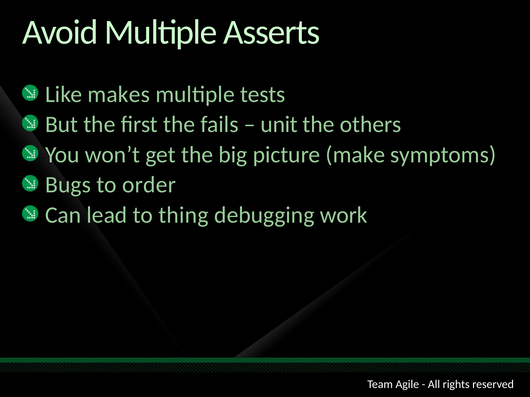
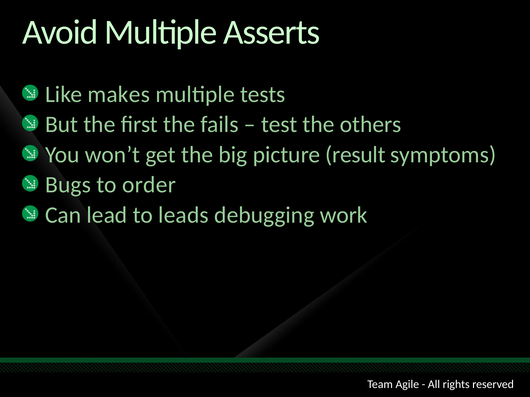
unit: unit -> test (279, 125)
make: make -> result (355, 155)
thing: thing -> leads (183, 215)
